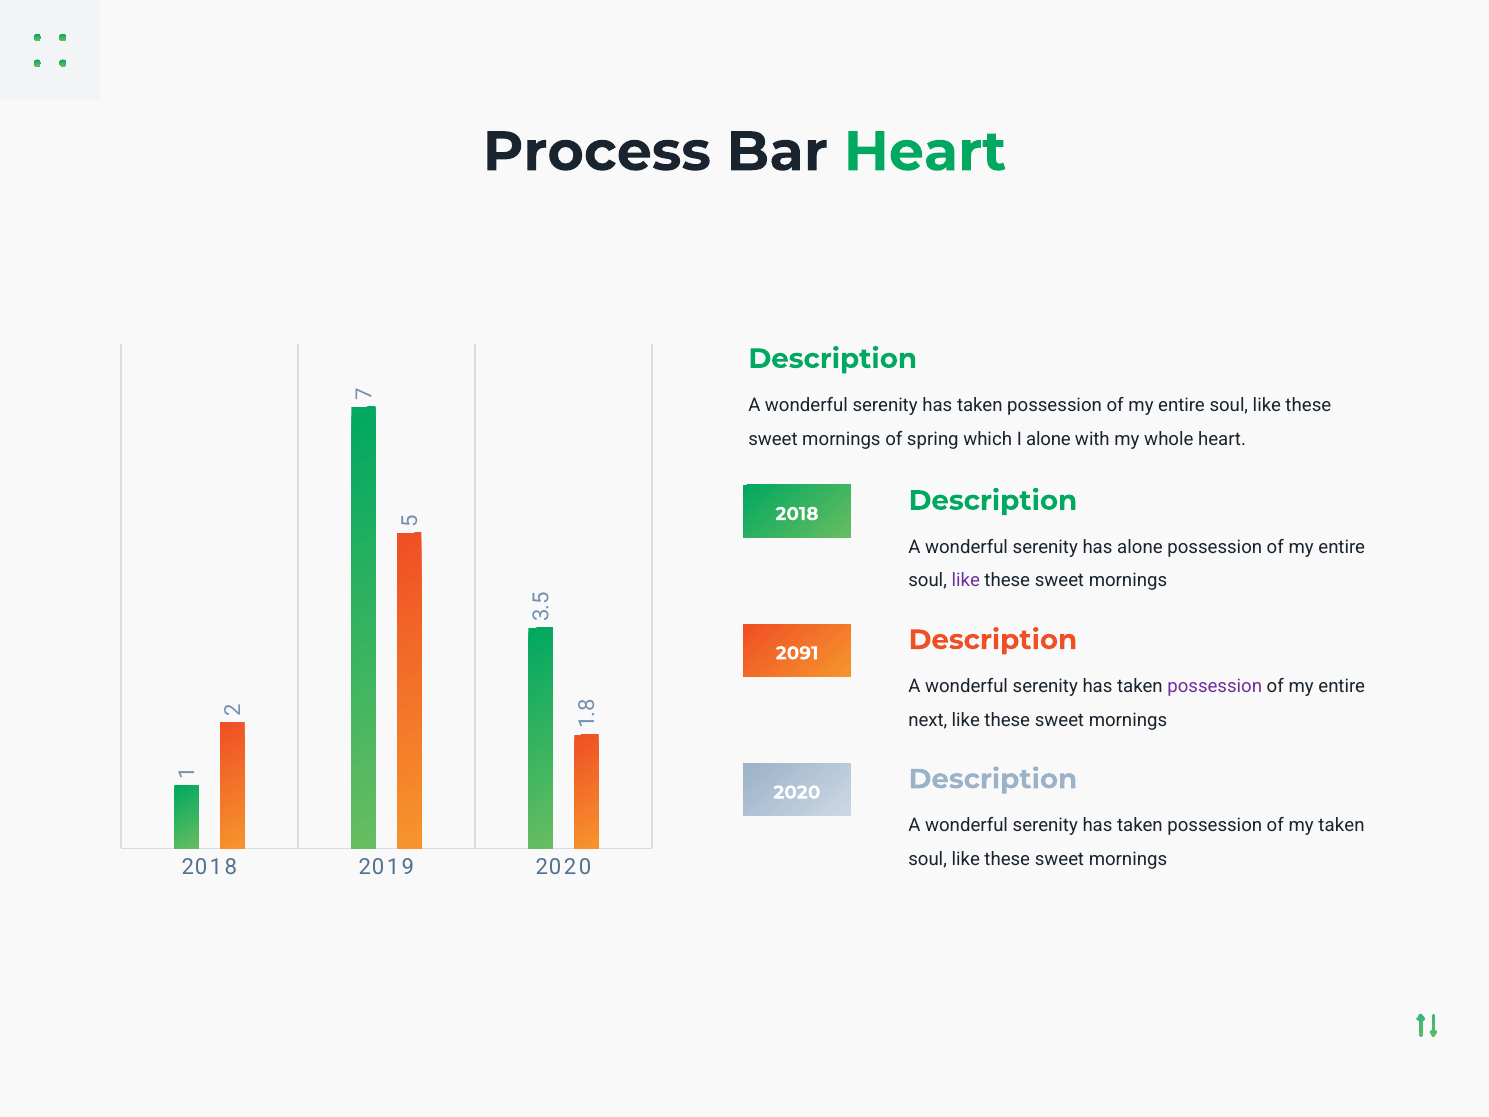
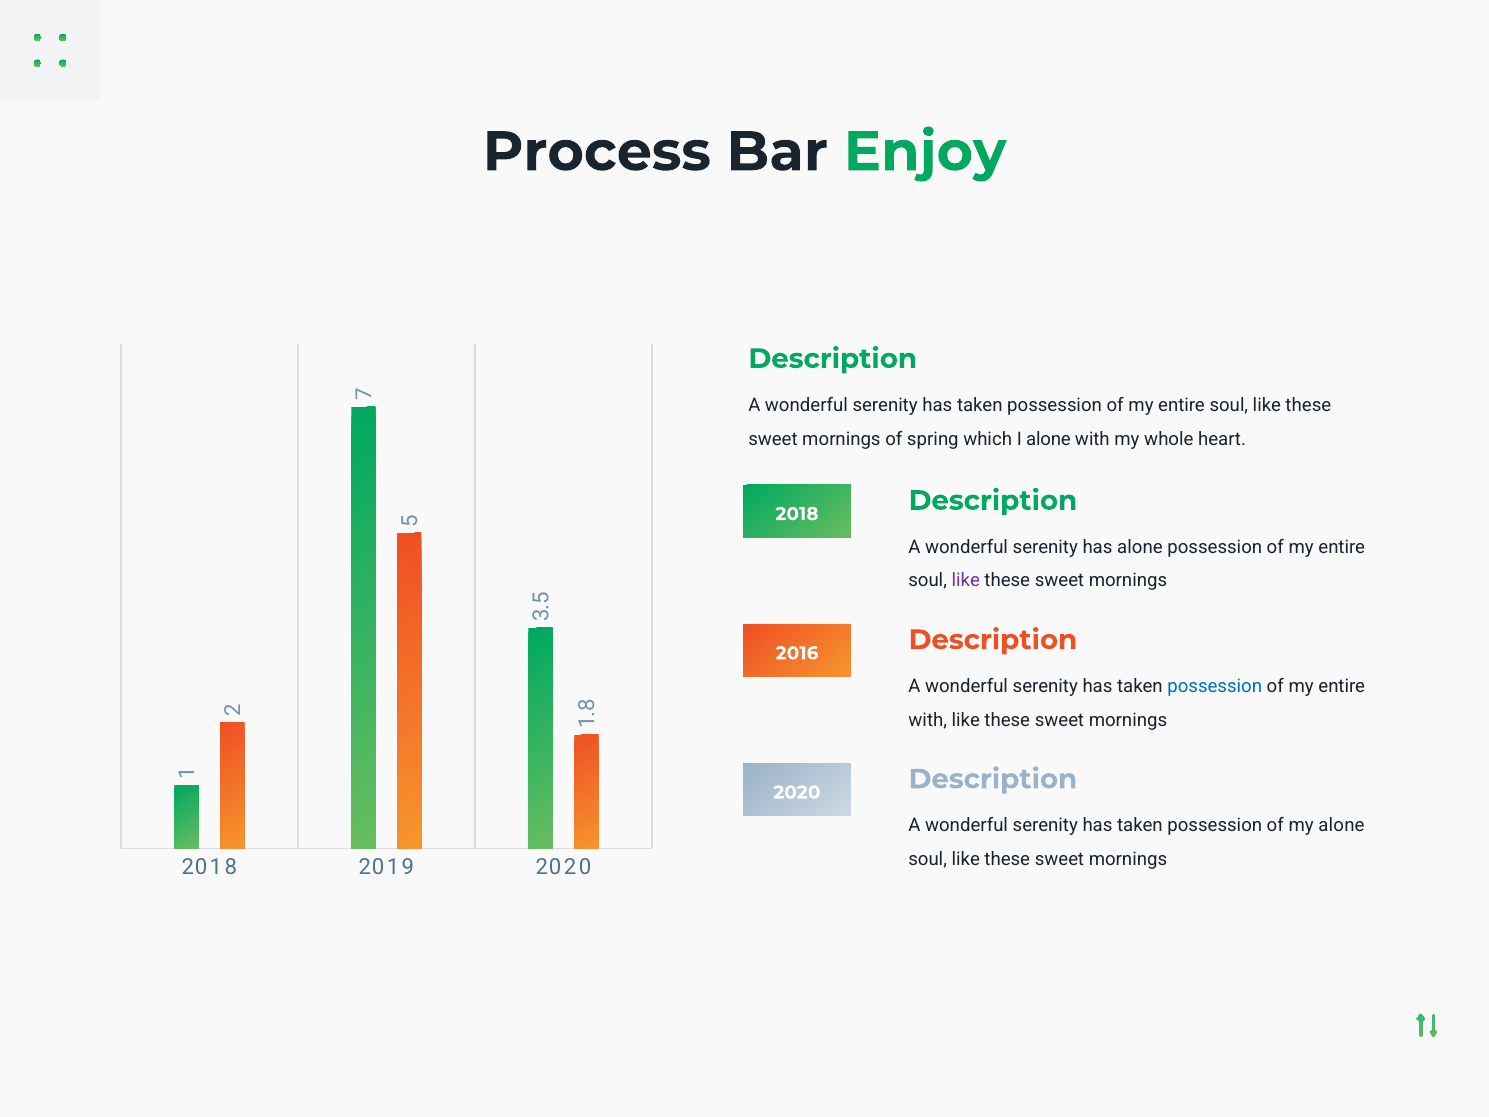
Bar Heart: Heart -> Enjoy (925, 152)
2091: 2091 -> 2016 (797, 653)
possession colour: purple -> blue (1215, 686)
next: next -> with (928, 720)
my taken: taken -> alone (1342, 825)
